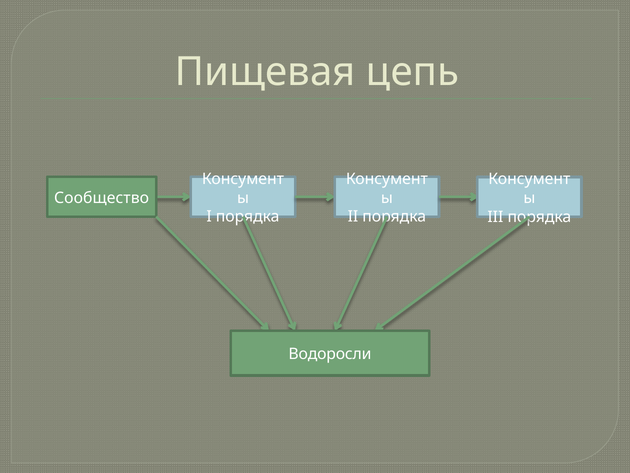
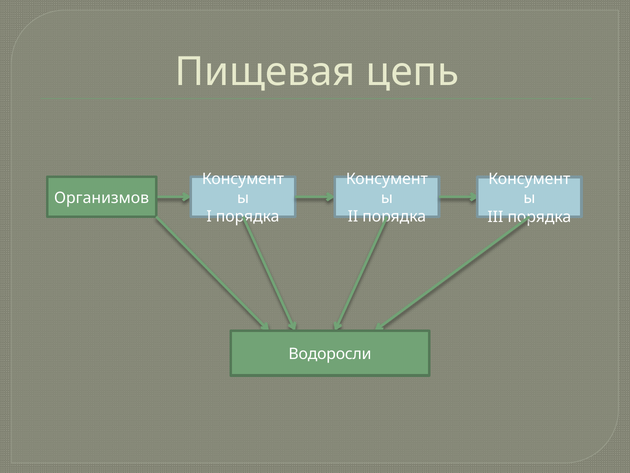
Сообщество: Сообщество -> Организмов (102, 198)
